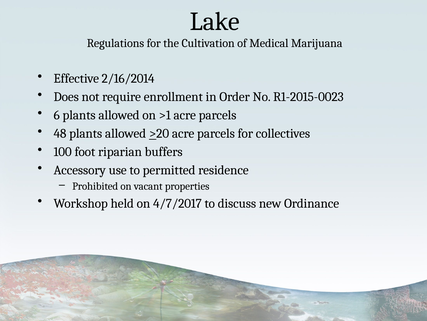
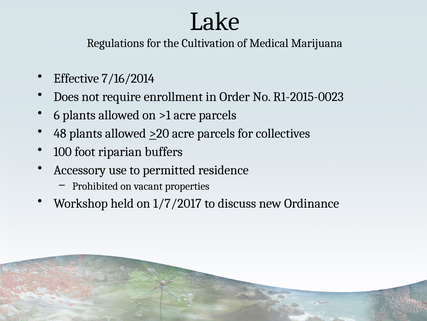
2/16/2014: 2/16/2014 -> 7/16/2014 (128, 78)
4/7/2017: 4/7/2017 -> 1/7/2017 (177, 203)
